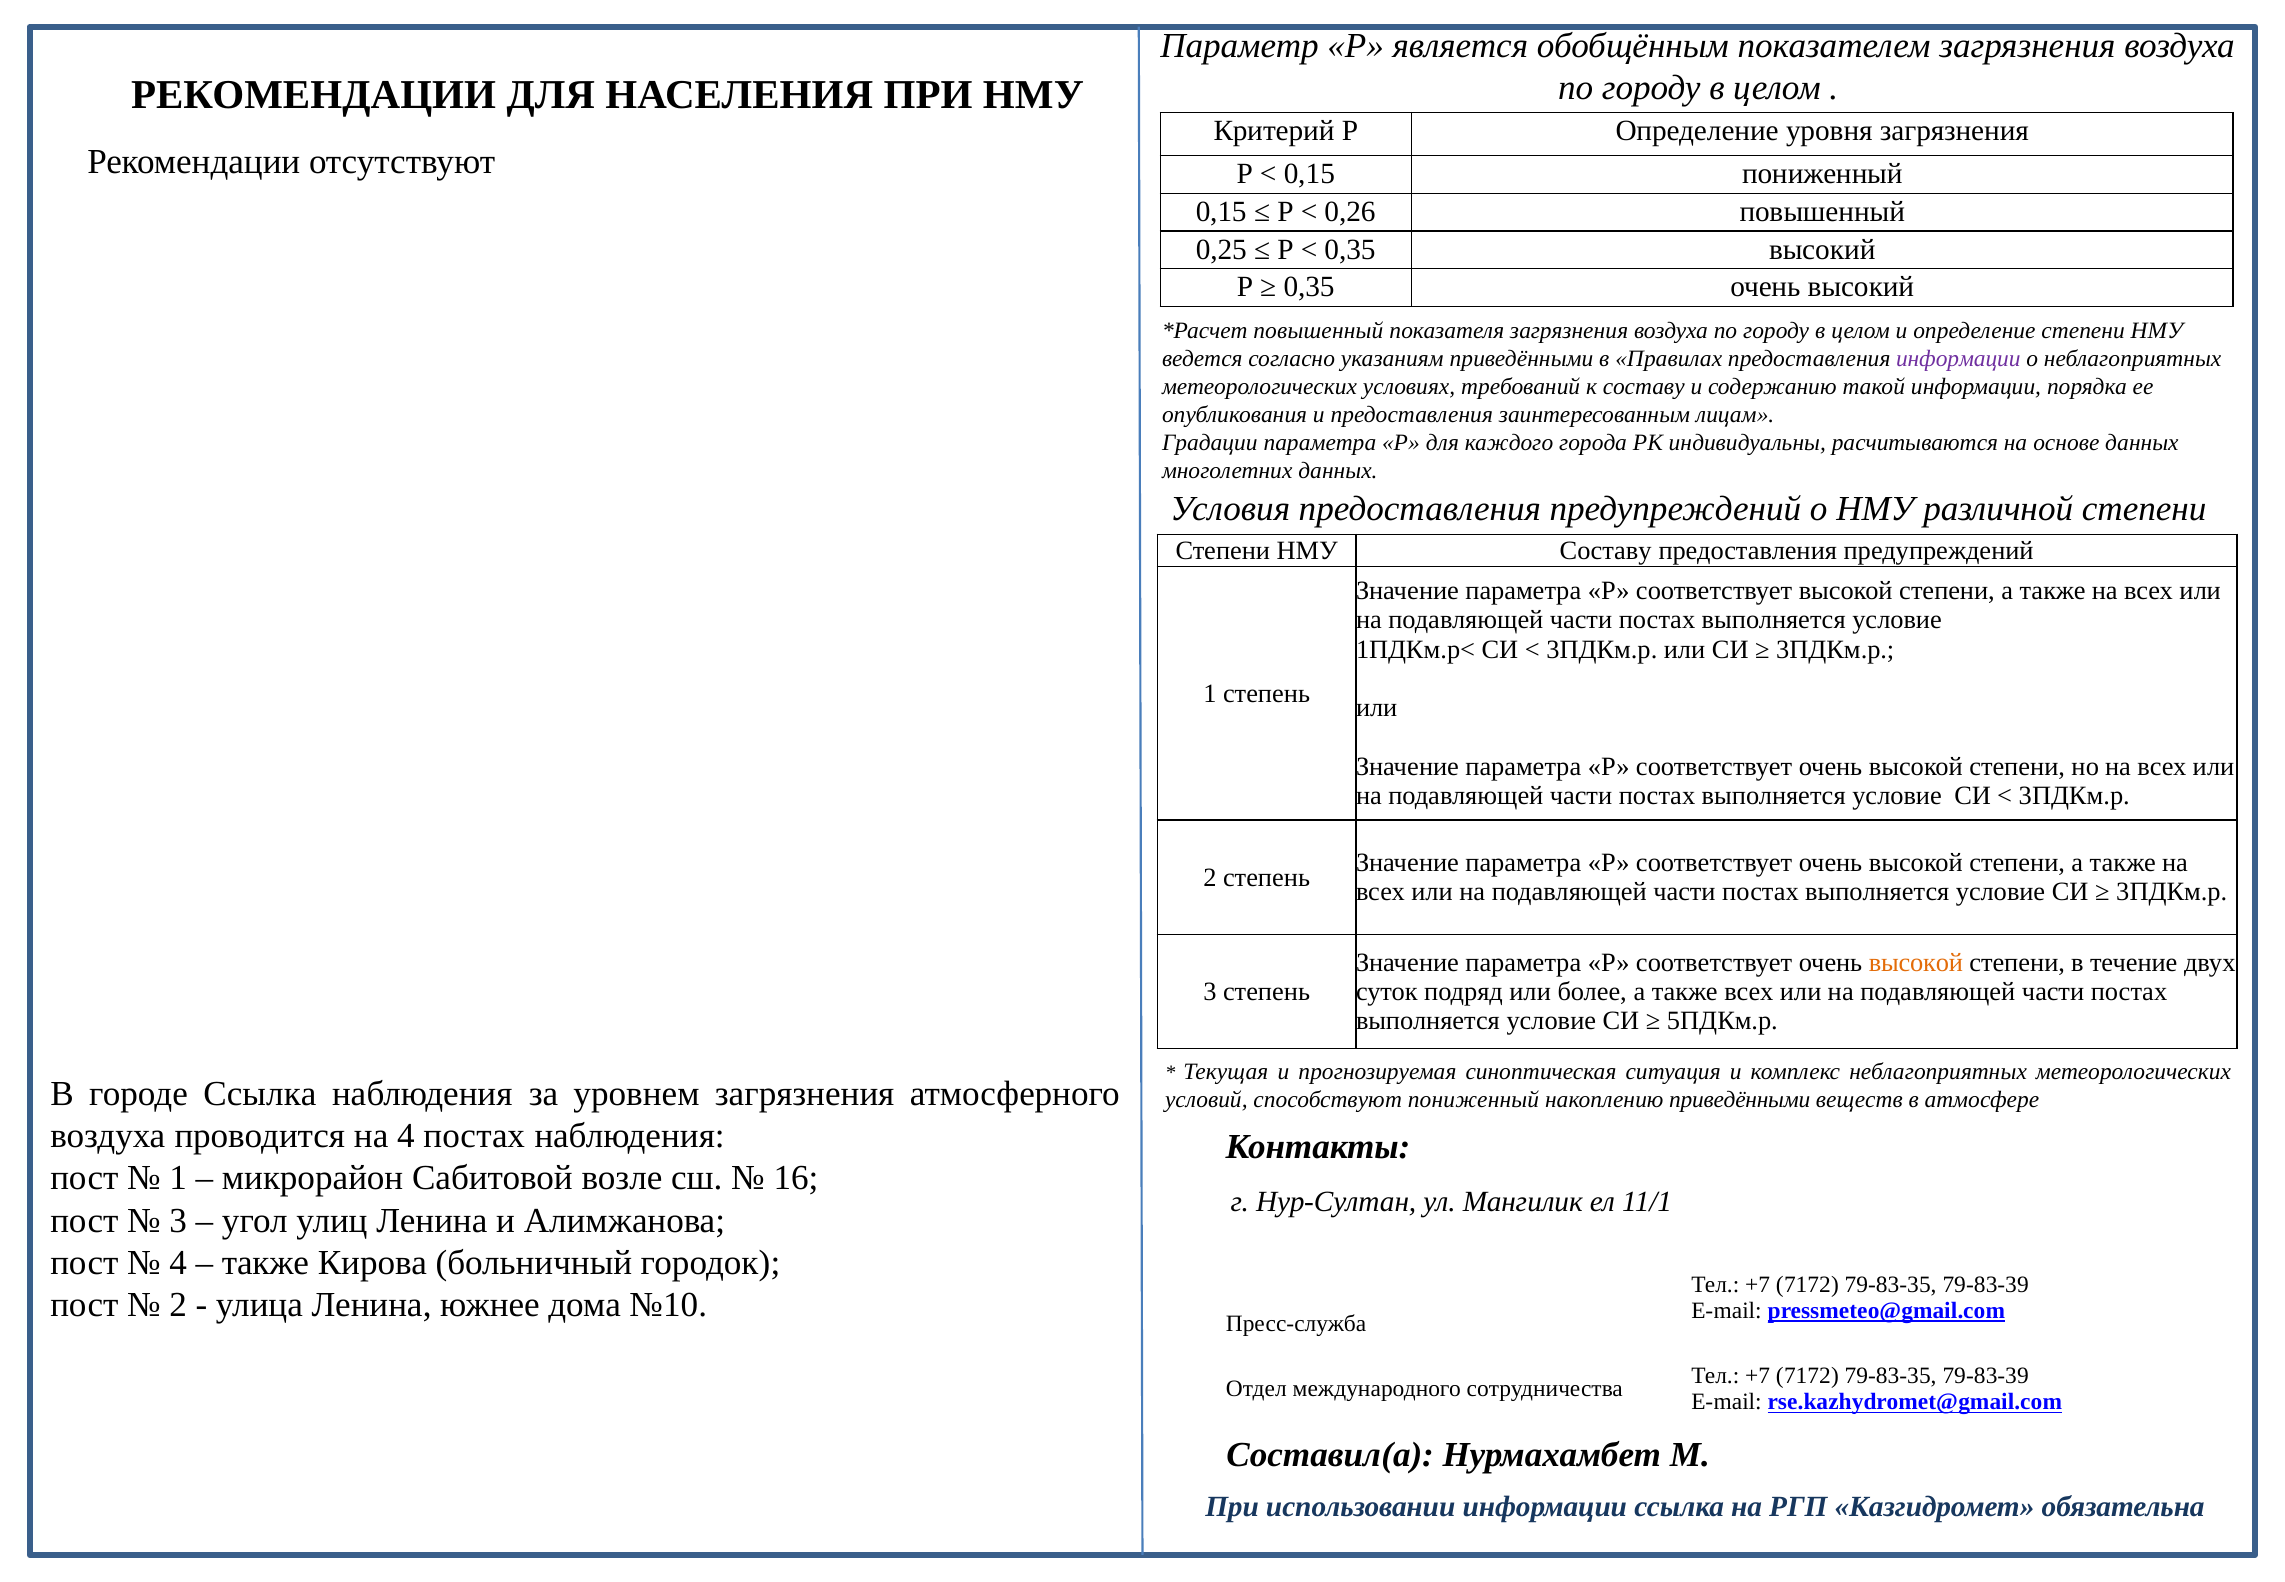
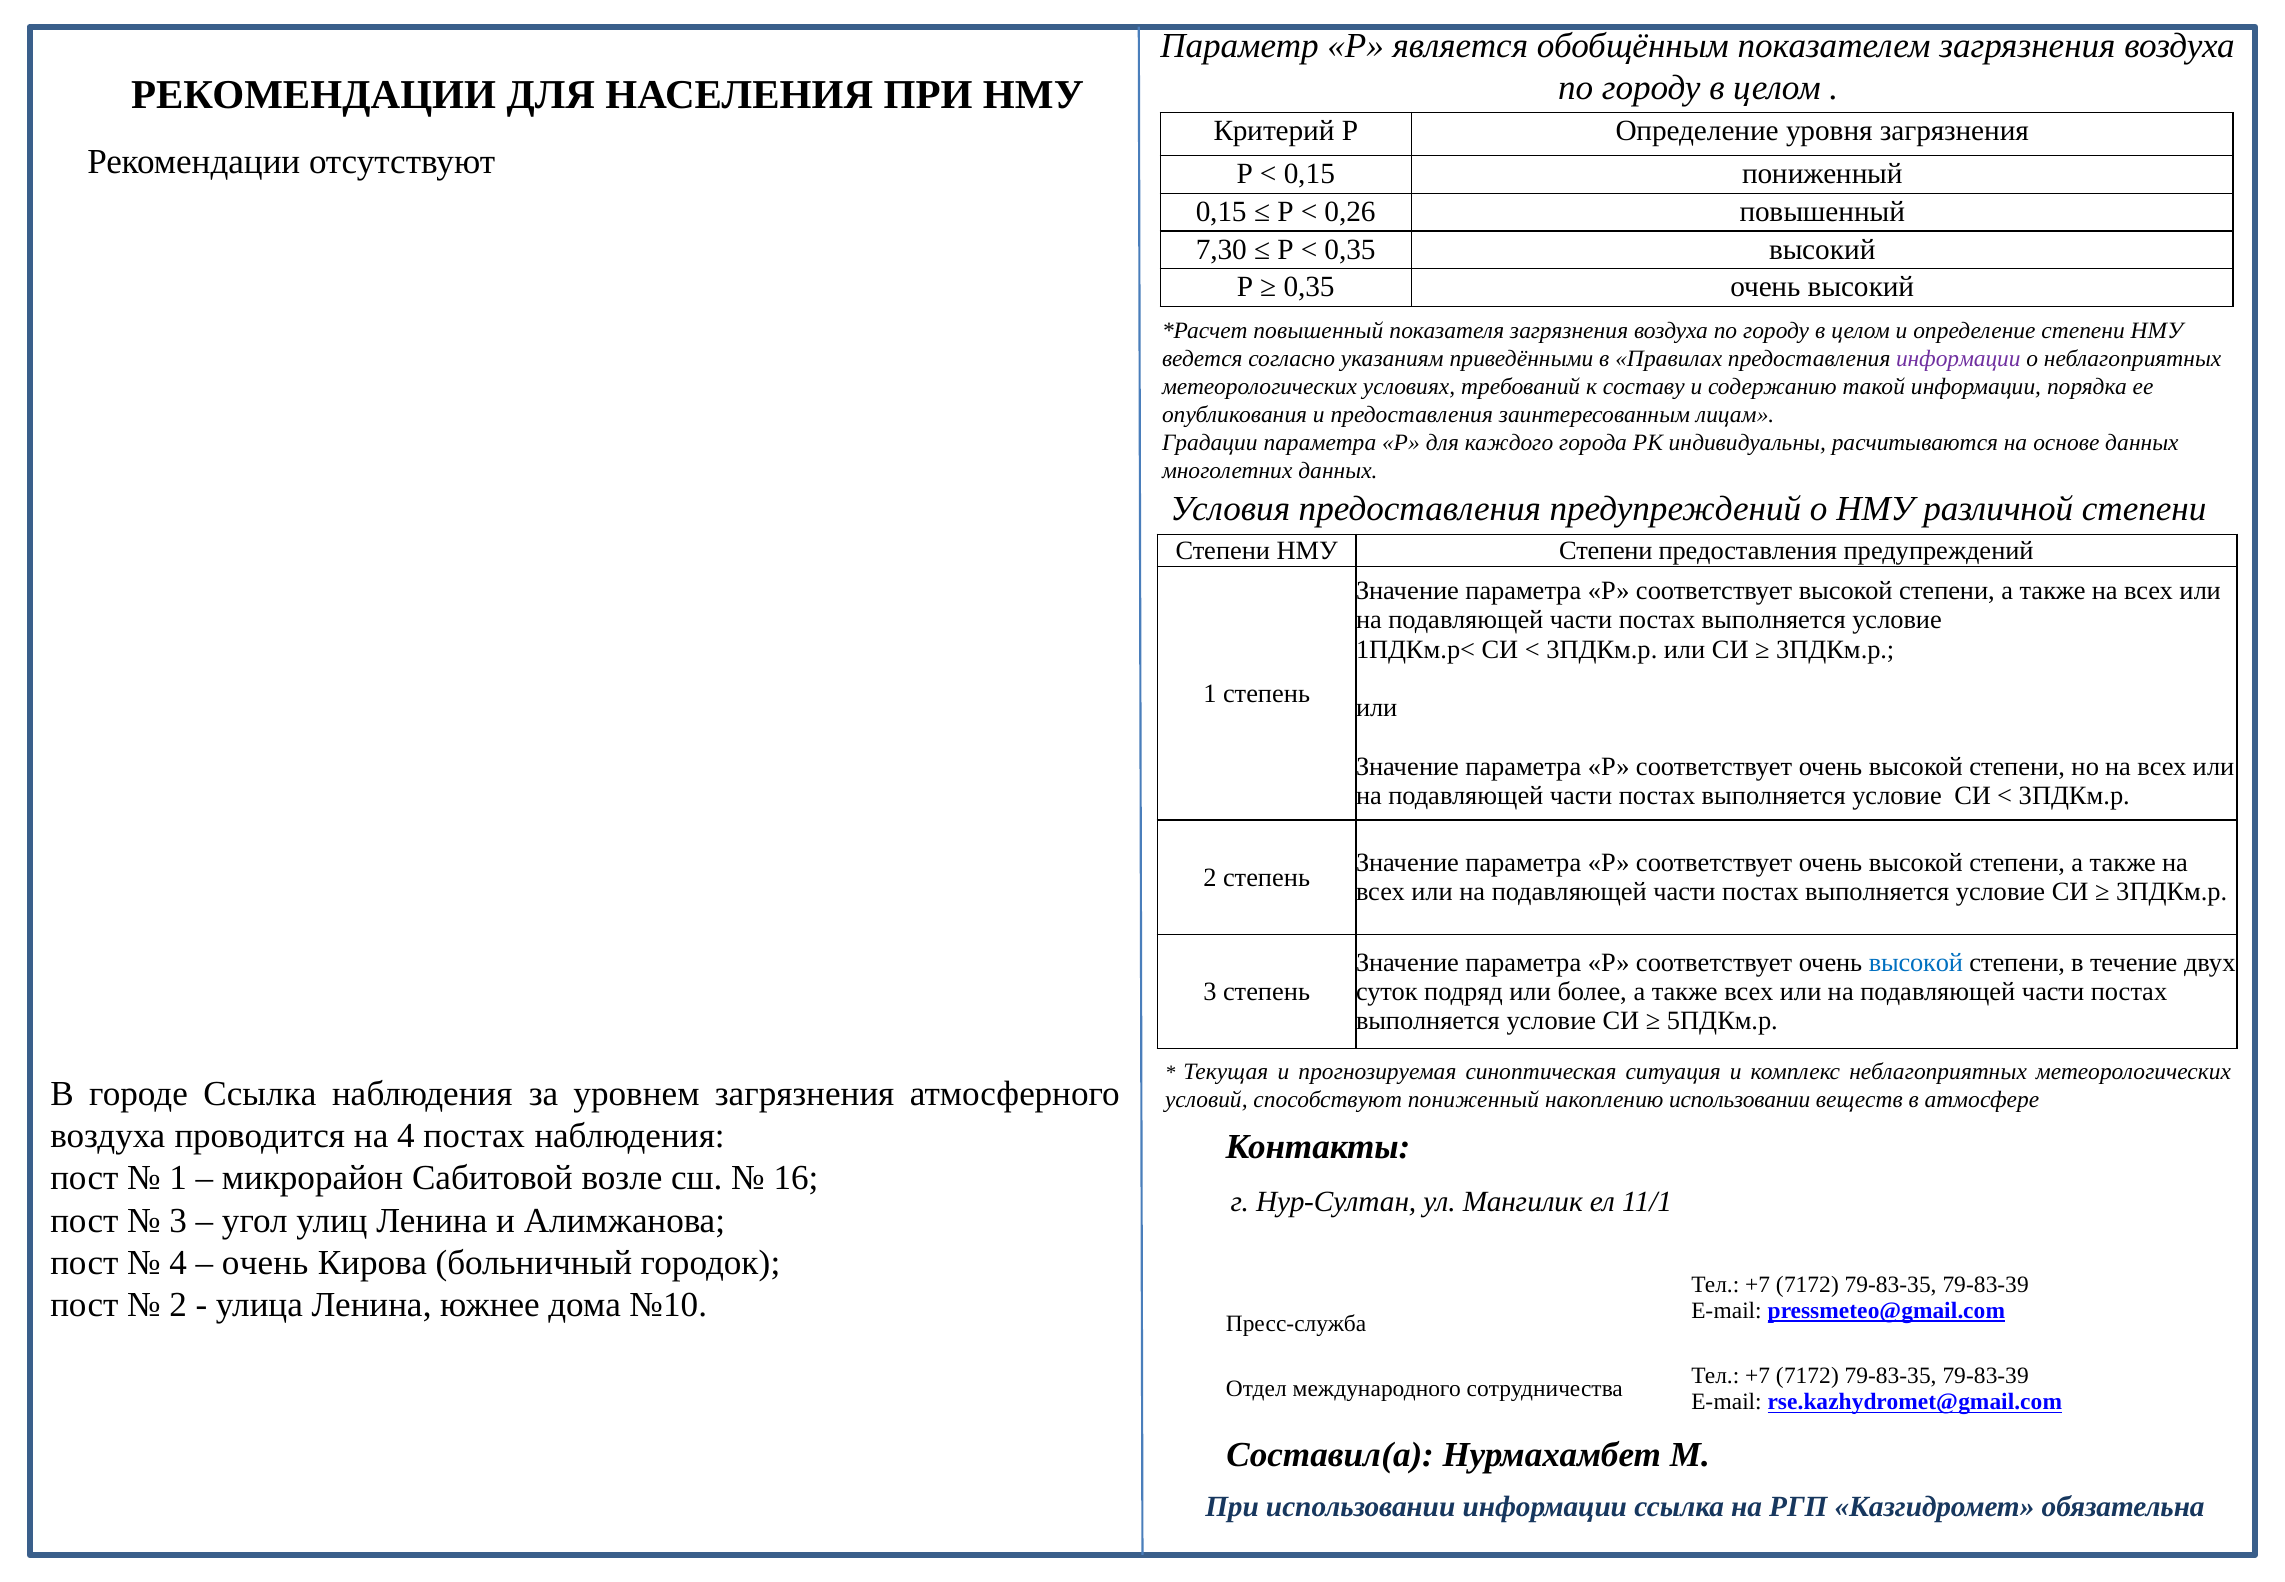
0,25: 0,25 -> 7,30 (1221, 249)
НМУ Составу: Составу -> Степени (1606, 550)
высокой colour: orange -> blue (1916, 962)
накоплению приведёнными: приведёнными -> использовании (1740, 1100)
также: также -> очень (265, 1263)
